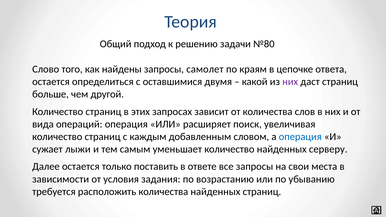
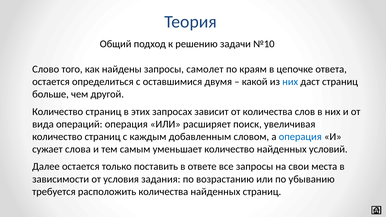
№80: №80 -> №10 (264, 44)
них colour: purple -> blue (290, 82)
лыжи: лыжи -> слова (78, 149)
серверу: серверу -> условий (328, 149)
